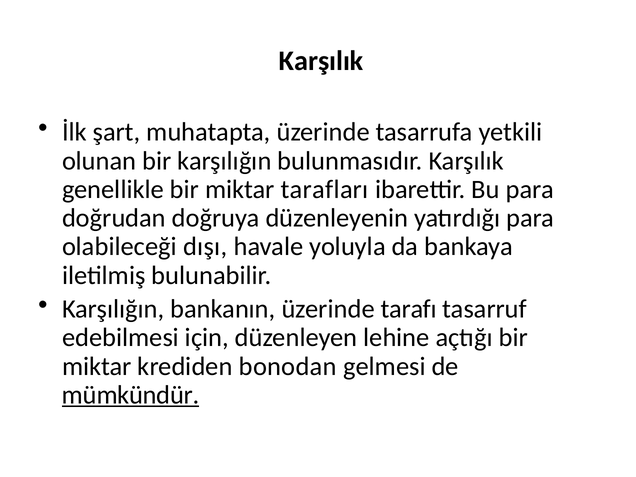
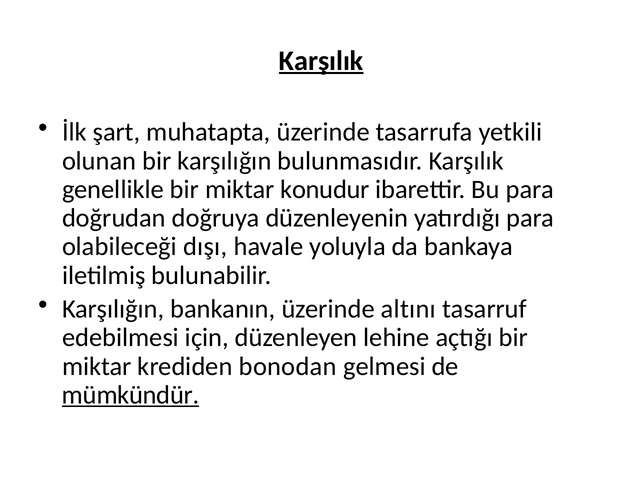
Karşılık underline: none -> present (321, 61)
tarafları: tarafları -> konudur (325, 189)
tarafı: tarafı -> altını (408, 309)
